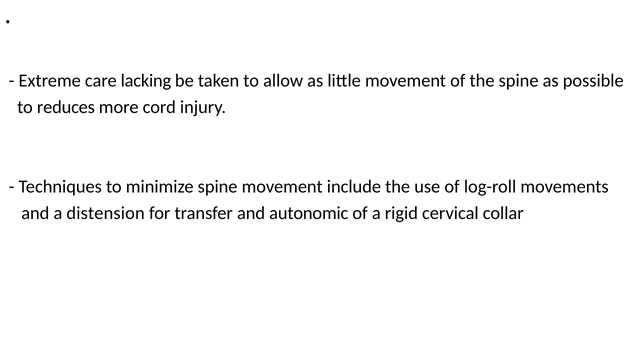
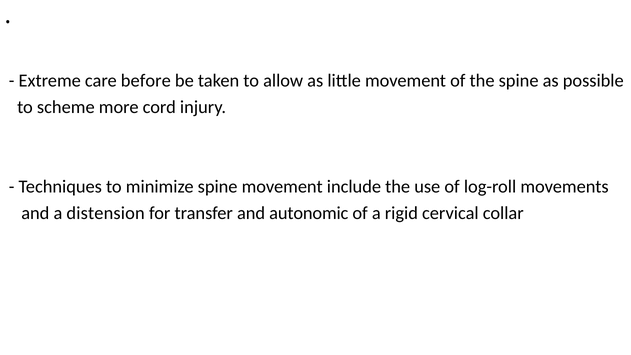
lacking: lacking -> before (146, 81)
reduces: reduces -> scheme (66, 107)
